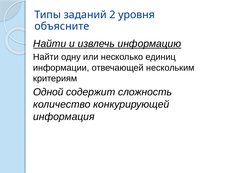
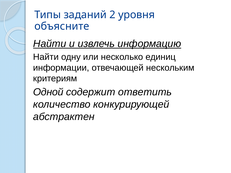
сложность: сложность -> ответить (145, 92)
информация: информация -> абстрактен (64, 117)
